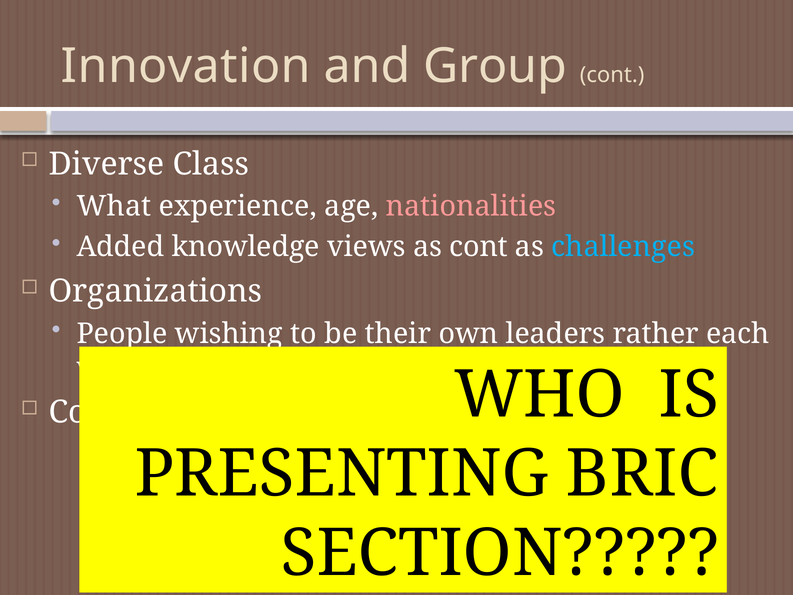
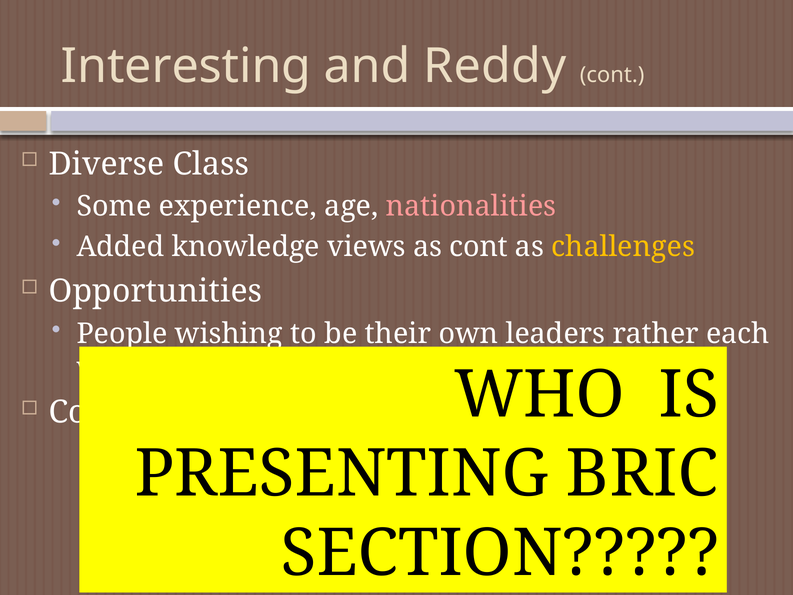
Innovation: Innovation -> Interesting (186, 66)
and Group: Group -> Reddy (495, 66)
What: What -> Some (114, 206)
challenges colour: light blue -> yellow (623, 247)
Organizations: Organizations -> Opportunities (155, 291)
